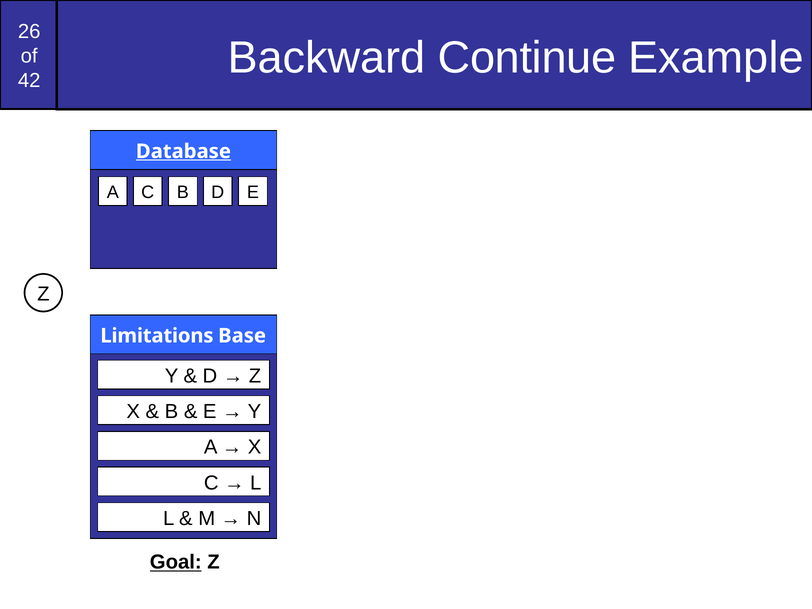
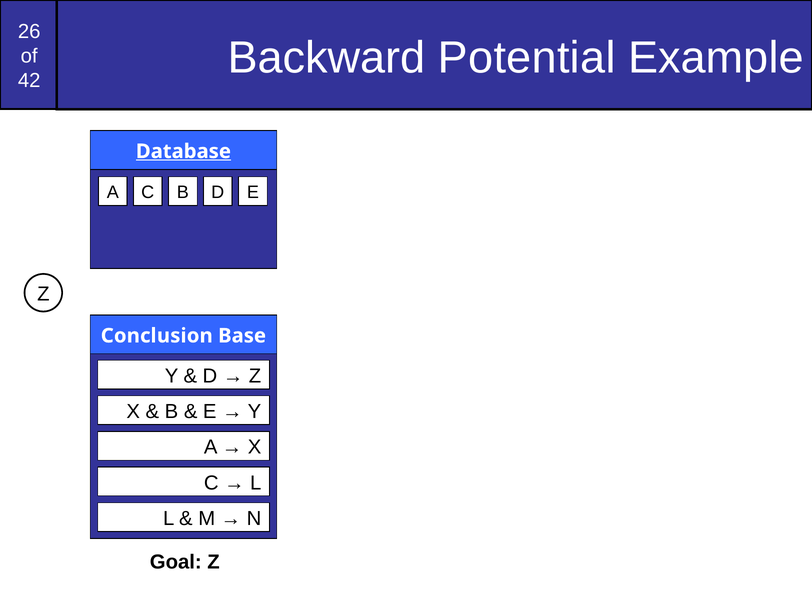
Continue: Continue -> Potential (527, 58)
Limitations: Limitations -> Conclusion (157, 336)
Goal underline: present -> none (176, 562)
